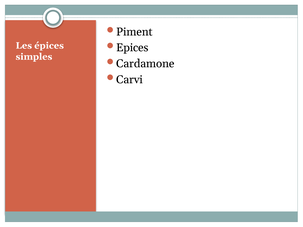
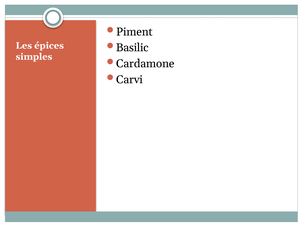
Epices: Epices -> Basilic (132, 48)
